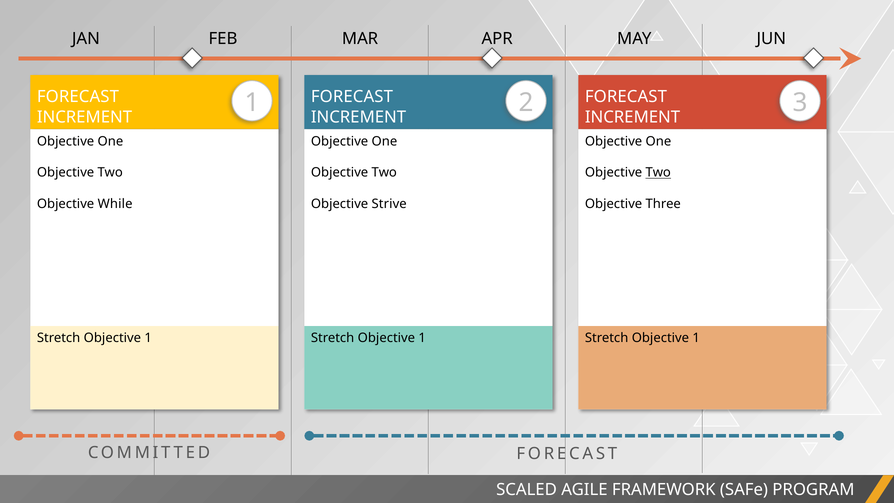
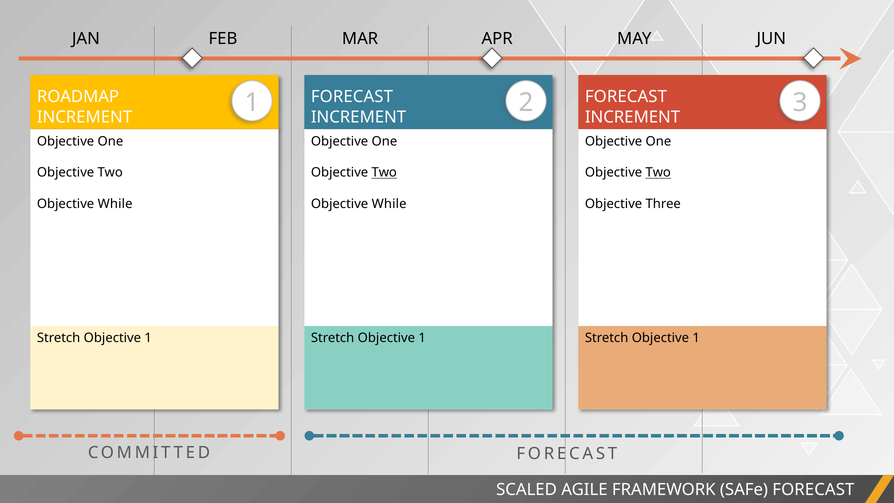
FORECAST: FORECAST -> ROADMAP (78, 97)
Two underline: none -> present (384, 173)
Strive: Strive -> While (389, 204)
SAFe PROGRAM: PROGRAM -> FORECAST (813, 489)
